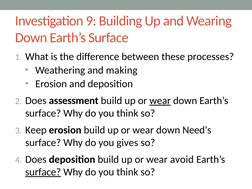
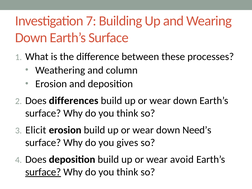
9: 9 -> 7 (91, 21)
making: making -> column (122, 70)
assessment: assessment -> differences (74, 101)
wear underline: present -> none (160, 101)
Keep: Keep -> Elicit (36, 130)
